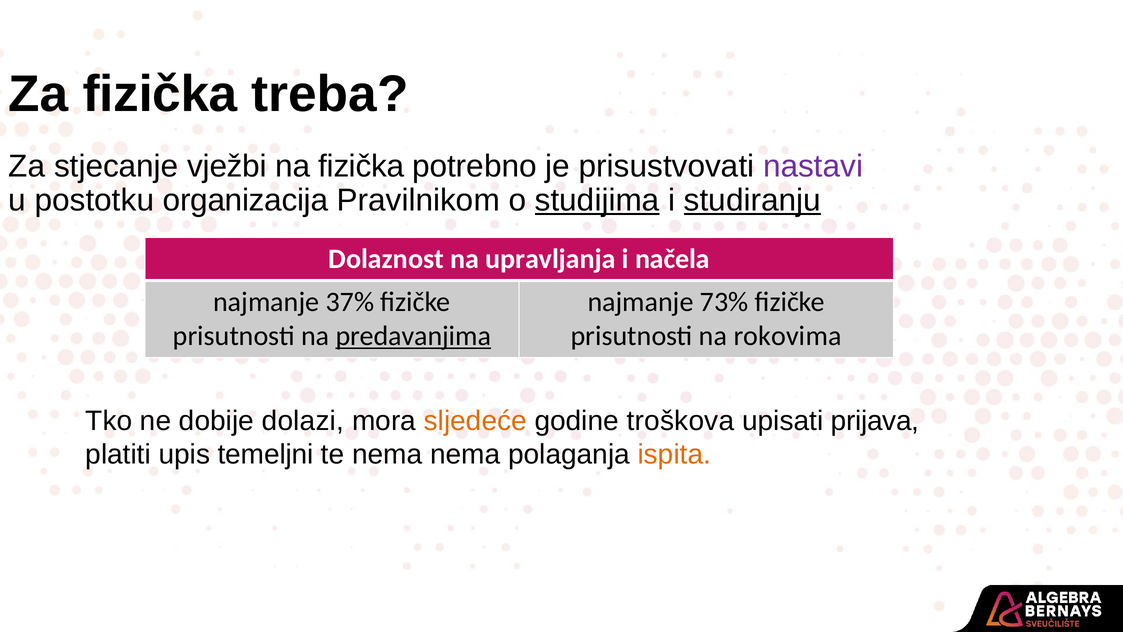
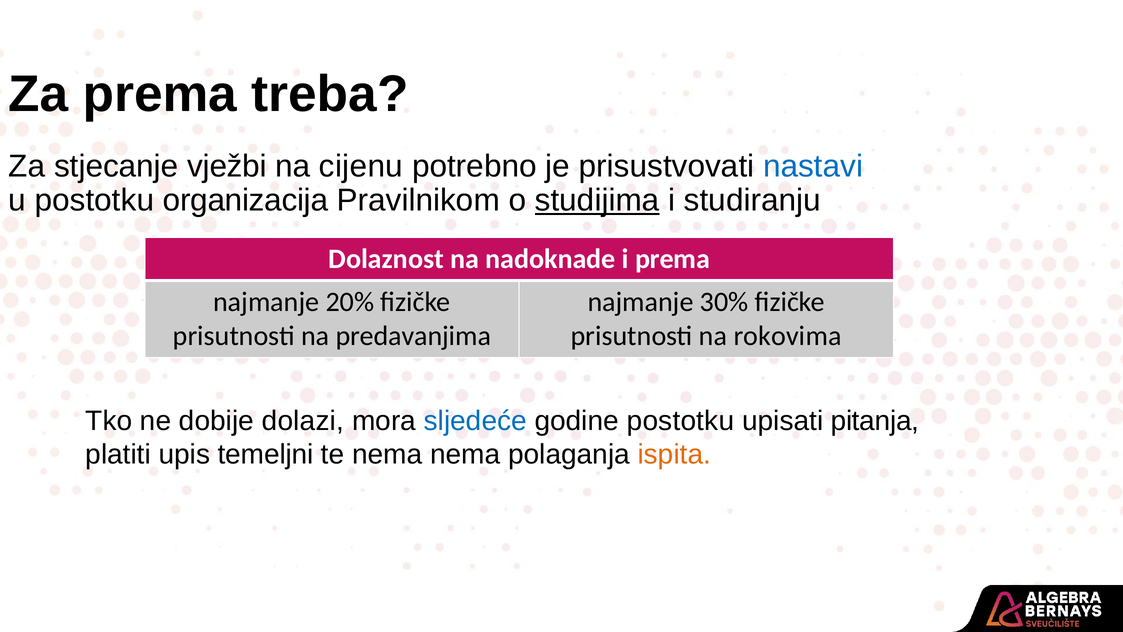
Za fizička: fizička -> prema (160, 94)
na fizička: fizička -> cijenu (361, 166)
nastavi colour: purple -> blue (813, 166)
studiranju underline: present -> none (752, 200)
upravljanja: upravljanja -> nadoknade (550, 259)
i načela: načela -> prema (673, 259)
37%: 37% -> 20% (350, 302)
73%: 73% -> 30% (724, 302)
predavanjima underline: present -> none (413, 336)
sljedeće colour: orange -> blue (475, 421)
godine troškova: troškova -> postotku (680, 421)
prijava: prijava -> pitanja (875, 421)
